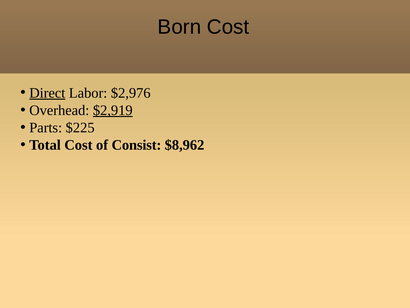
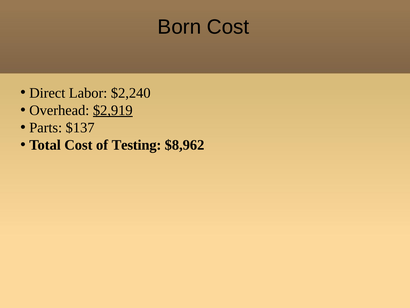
Direct underline: present -> none (47, 93)
$2,976: $2,976 -> $2,240 (131, 93)
$225: $225 -> $137 (80, 128)
Consist: Consist -> Testing (136, 145)
